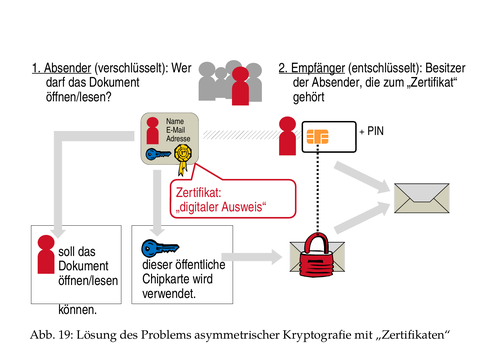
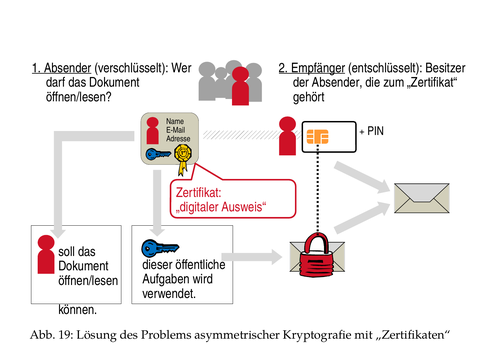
Chipkarte: Chipkarte -> Aufgaben (166, 279)
